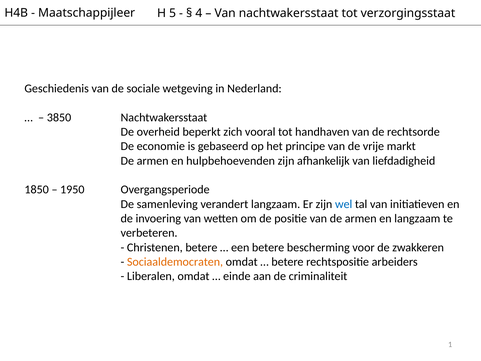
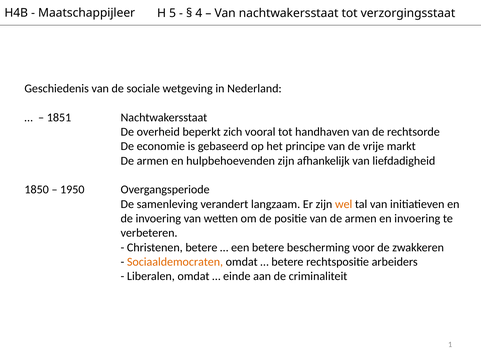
3850: 3850 -> 1851 (59, 117)
wel colour: blue -> orange (344, 204)
en langzaam: langzaam -> invoering (417, 218)
